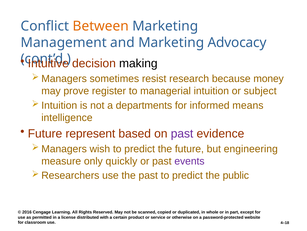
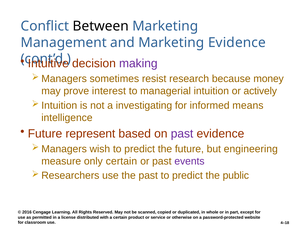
Between colour: orange -> black (101, 26)
Marketing Advocacy: Advocacy -> Evidence (237, 42)
making colour: black -> purple (138, 63)
register: register -> interest (109, 91)
subject: subject -> actively (260, 91)
departments: departments -> investigating (144, 105)
only quickly: quickly -> certain (121, 161)
